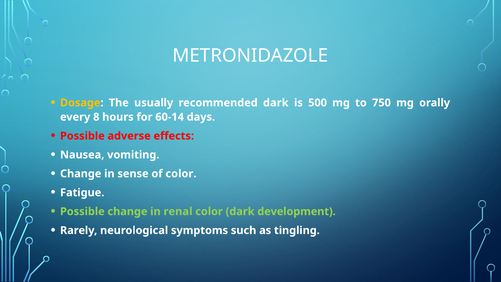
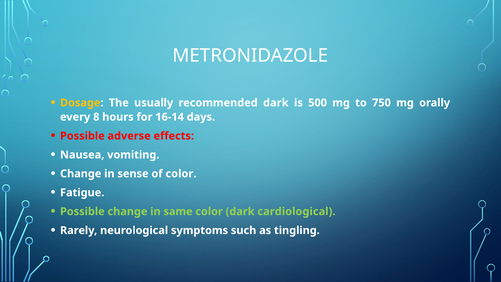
60-14: 60-14 -> 16-14 (170, 117)
renal: renal -> same (178, 211)
development: development -> cardiological (296, 211)
